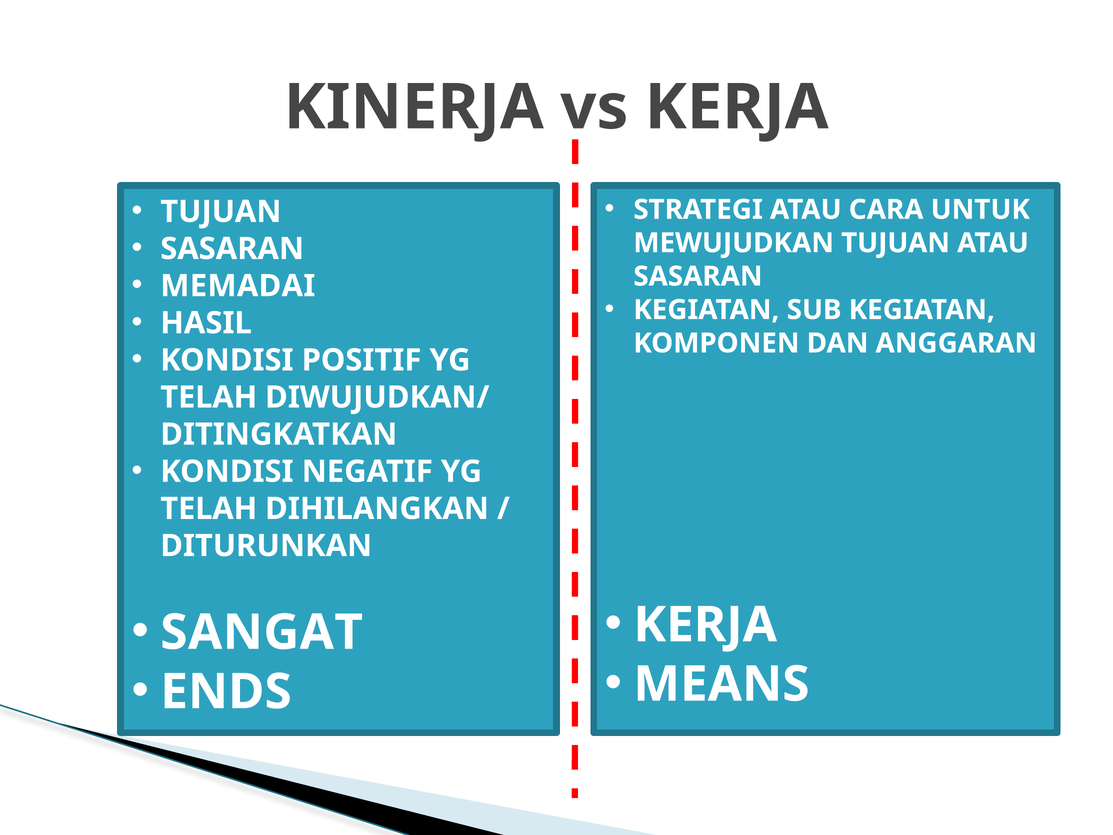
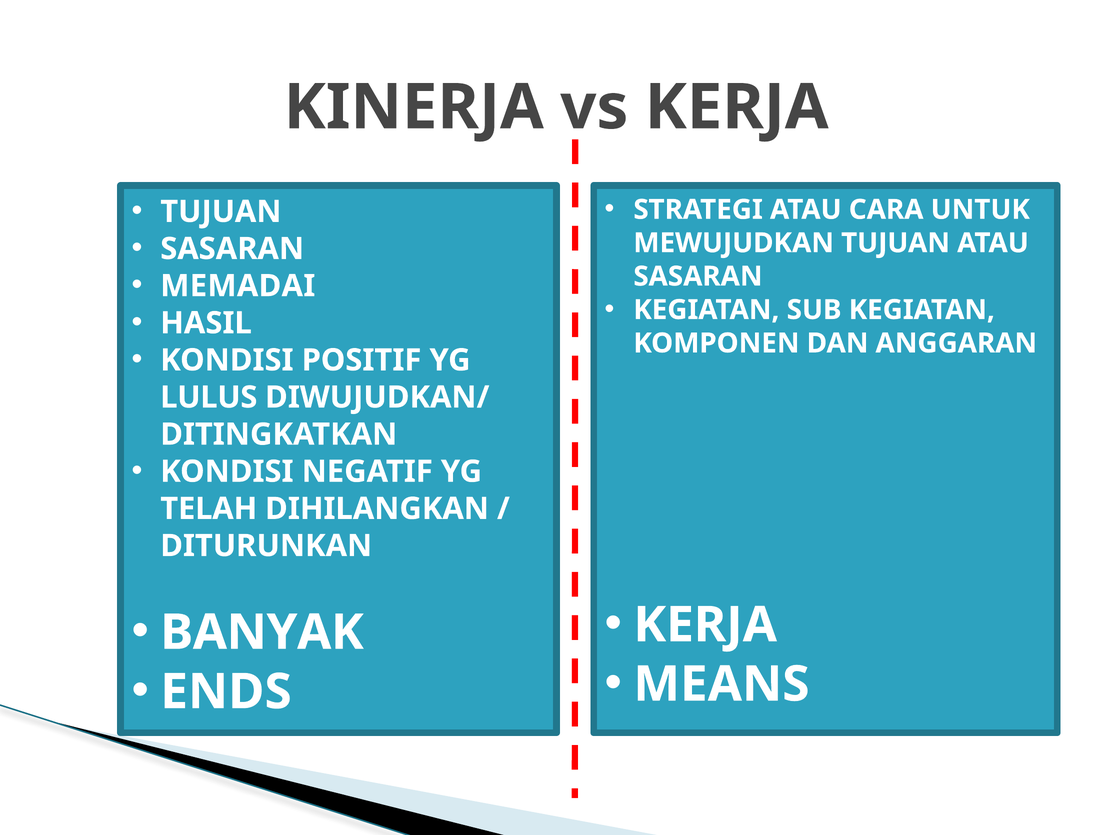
TELAH: TELAH -> LULUS (209, 397)
SANGAT: SANGAT -> BANYAK (262, 632)
